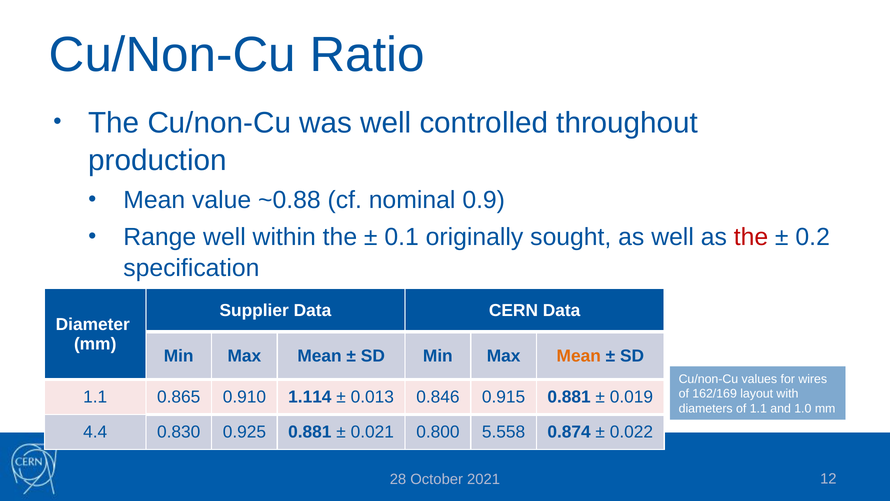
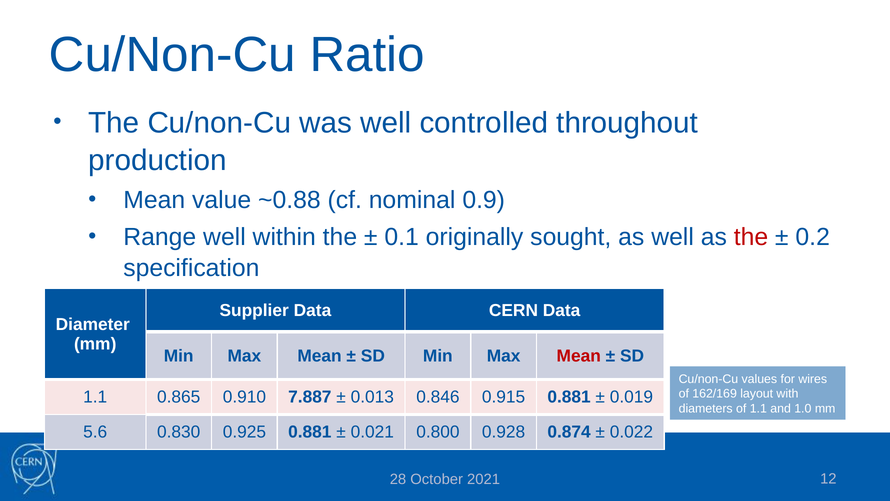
Mean colour: orange -> red (579, 356)
1.114: 1.114 -> 7.887 (310, 397)
4.4: 4.4 -> 5.6 (95, 432)
5.558: 5.558 -> 0.928 (504, 432)
